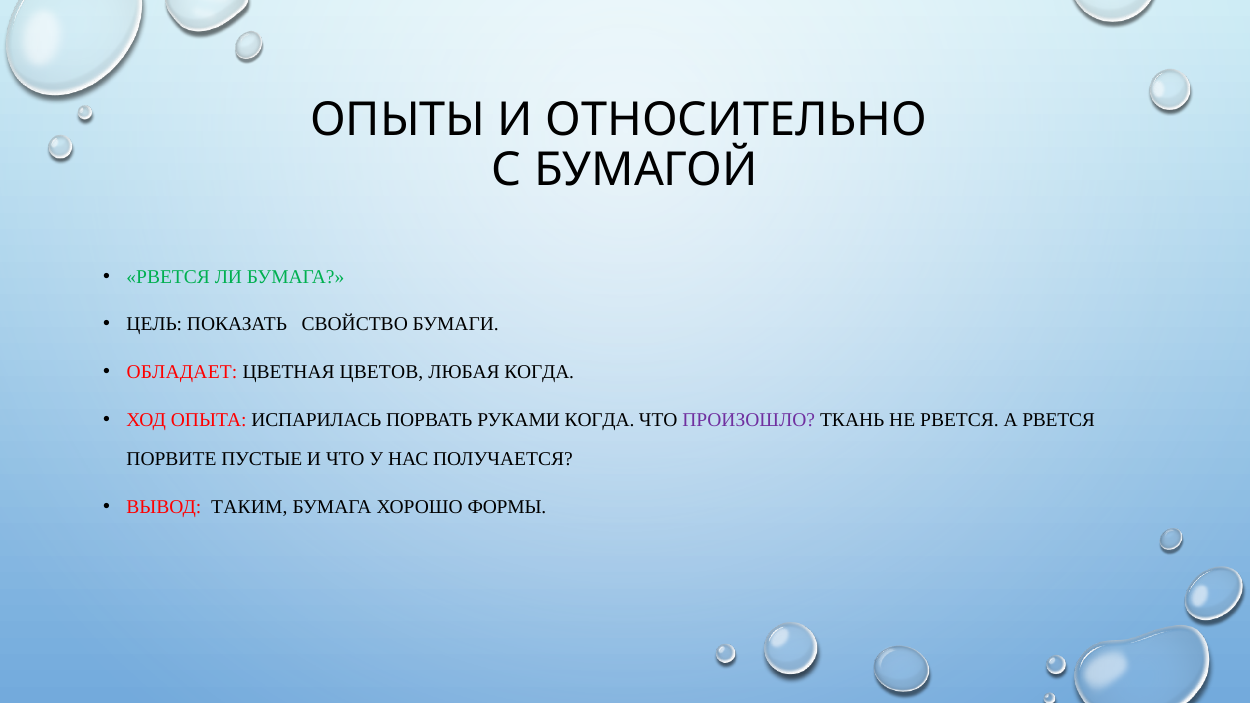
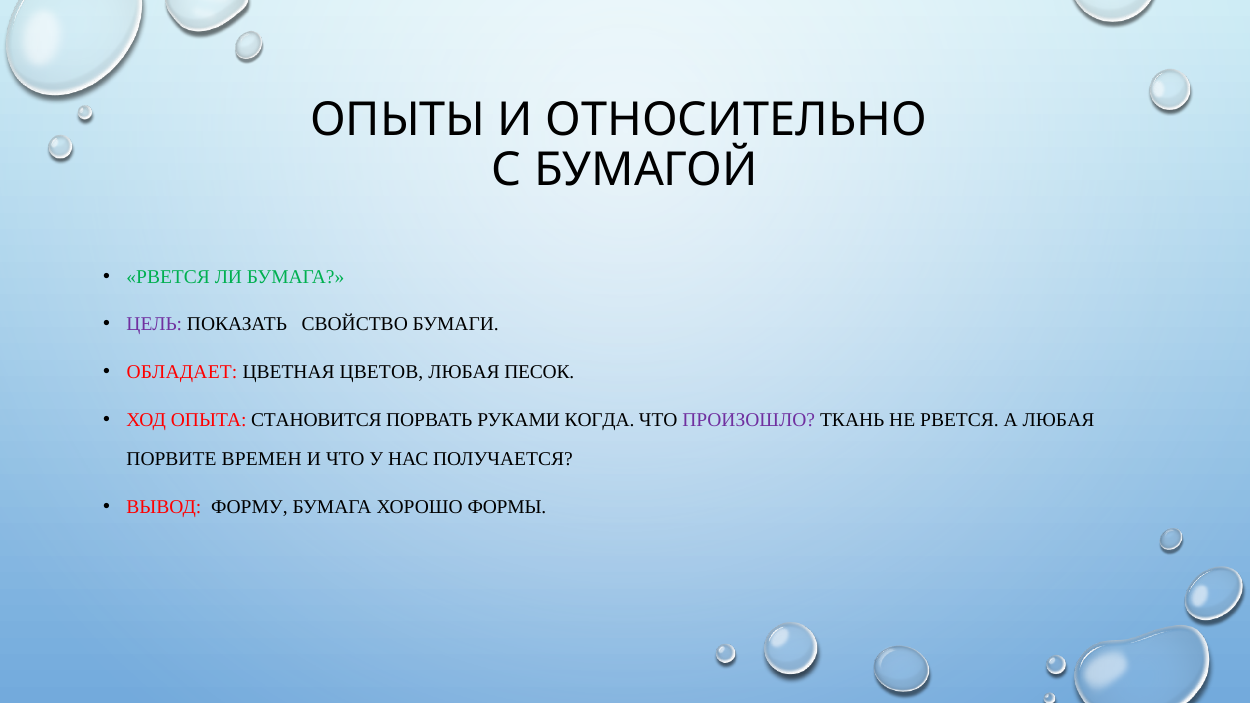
ЦЕЛЬ colour: black -> purple (154, 324)
ЛЮБАЯ КОГДА: КОГДА -> ПЕСОК (539, 372)
ИСПАРИЛАСЬ: ИСПАРИЛАСЬ -> СТАНОВИТСЯ (316, 420)
А РВЕТСЯ: РВЕТСЯ -> ЛЮБАЯ (1059, 420)
ПУСТЫЕ: ПУСТЫЕ -> ВРЕМЕН (262, 460)
ТАКИМ: ТАКИМ -> ФОРМУ (249, 507)
